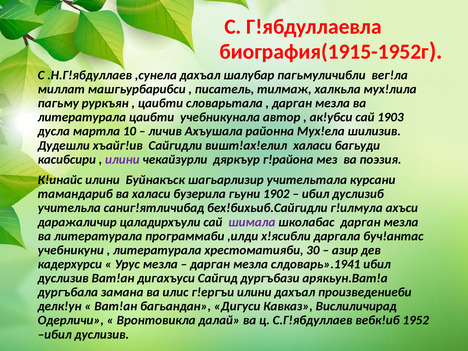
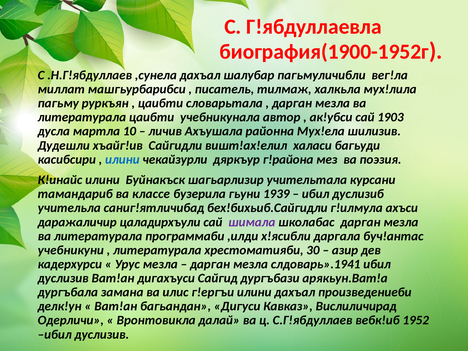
биография(1915-1952г: биография(1915-1952г -> биография(1900-1952г (324, 52)
илини colour: purple -> blue (122, 159)
ва халаси: халаси -> классе (151, 194)
1902: 1902 -> 1939 (276, 194)
